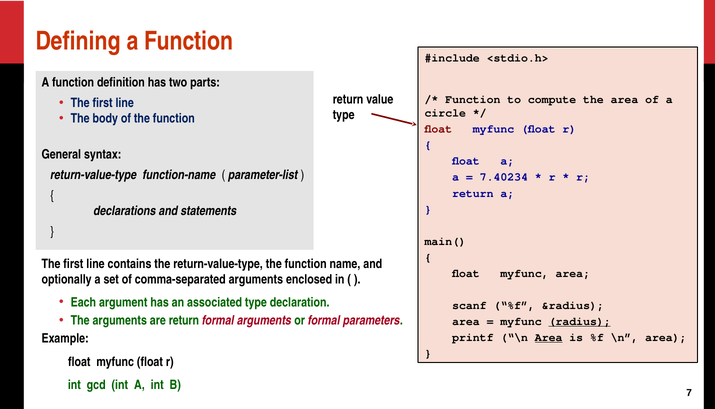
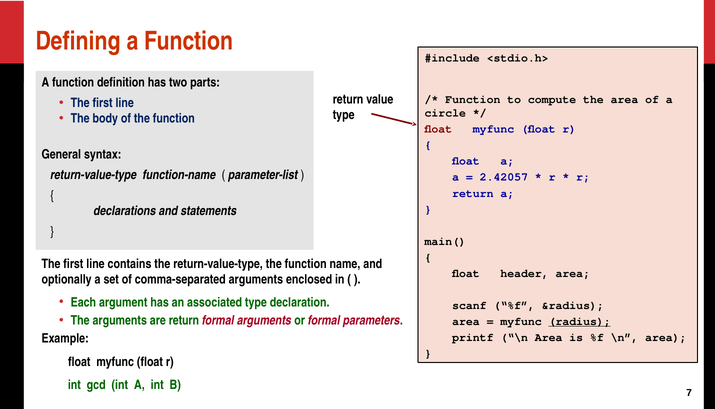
7.40234: 7.40234 -> 2.42057 (504, 177)
myfunc: myfunc -> header (525, 273)
Area underline: present -> none (549, 337)
